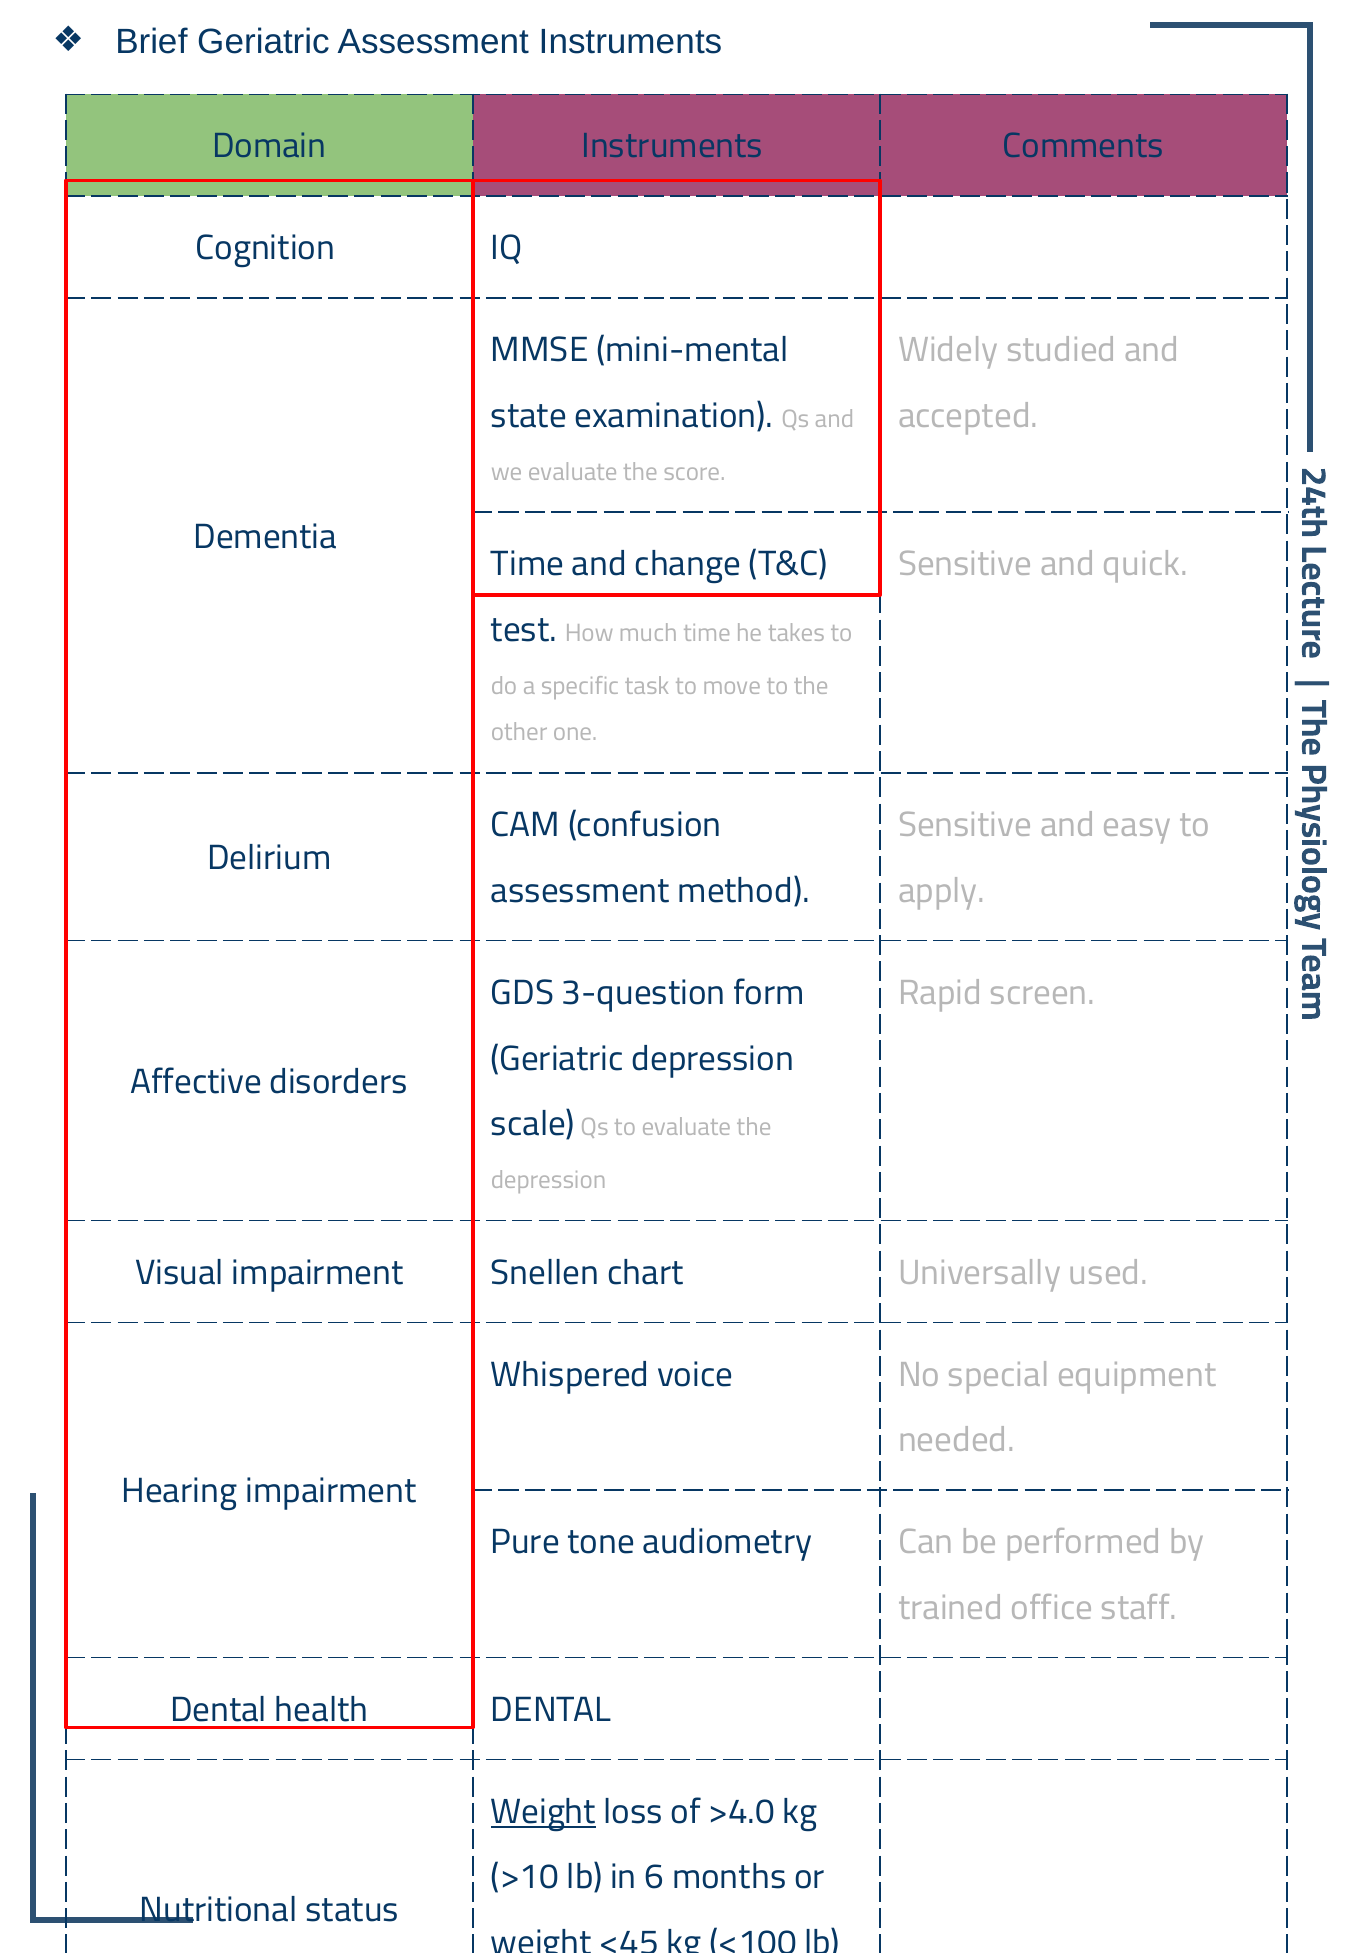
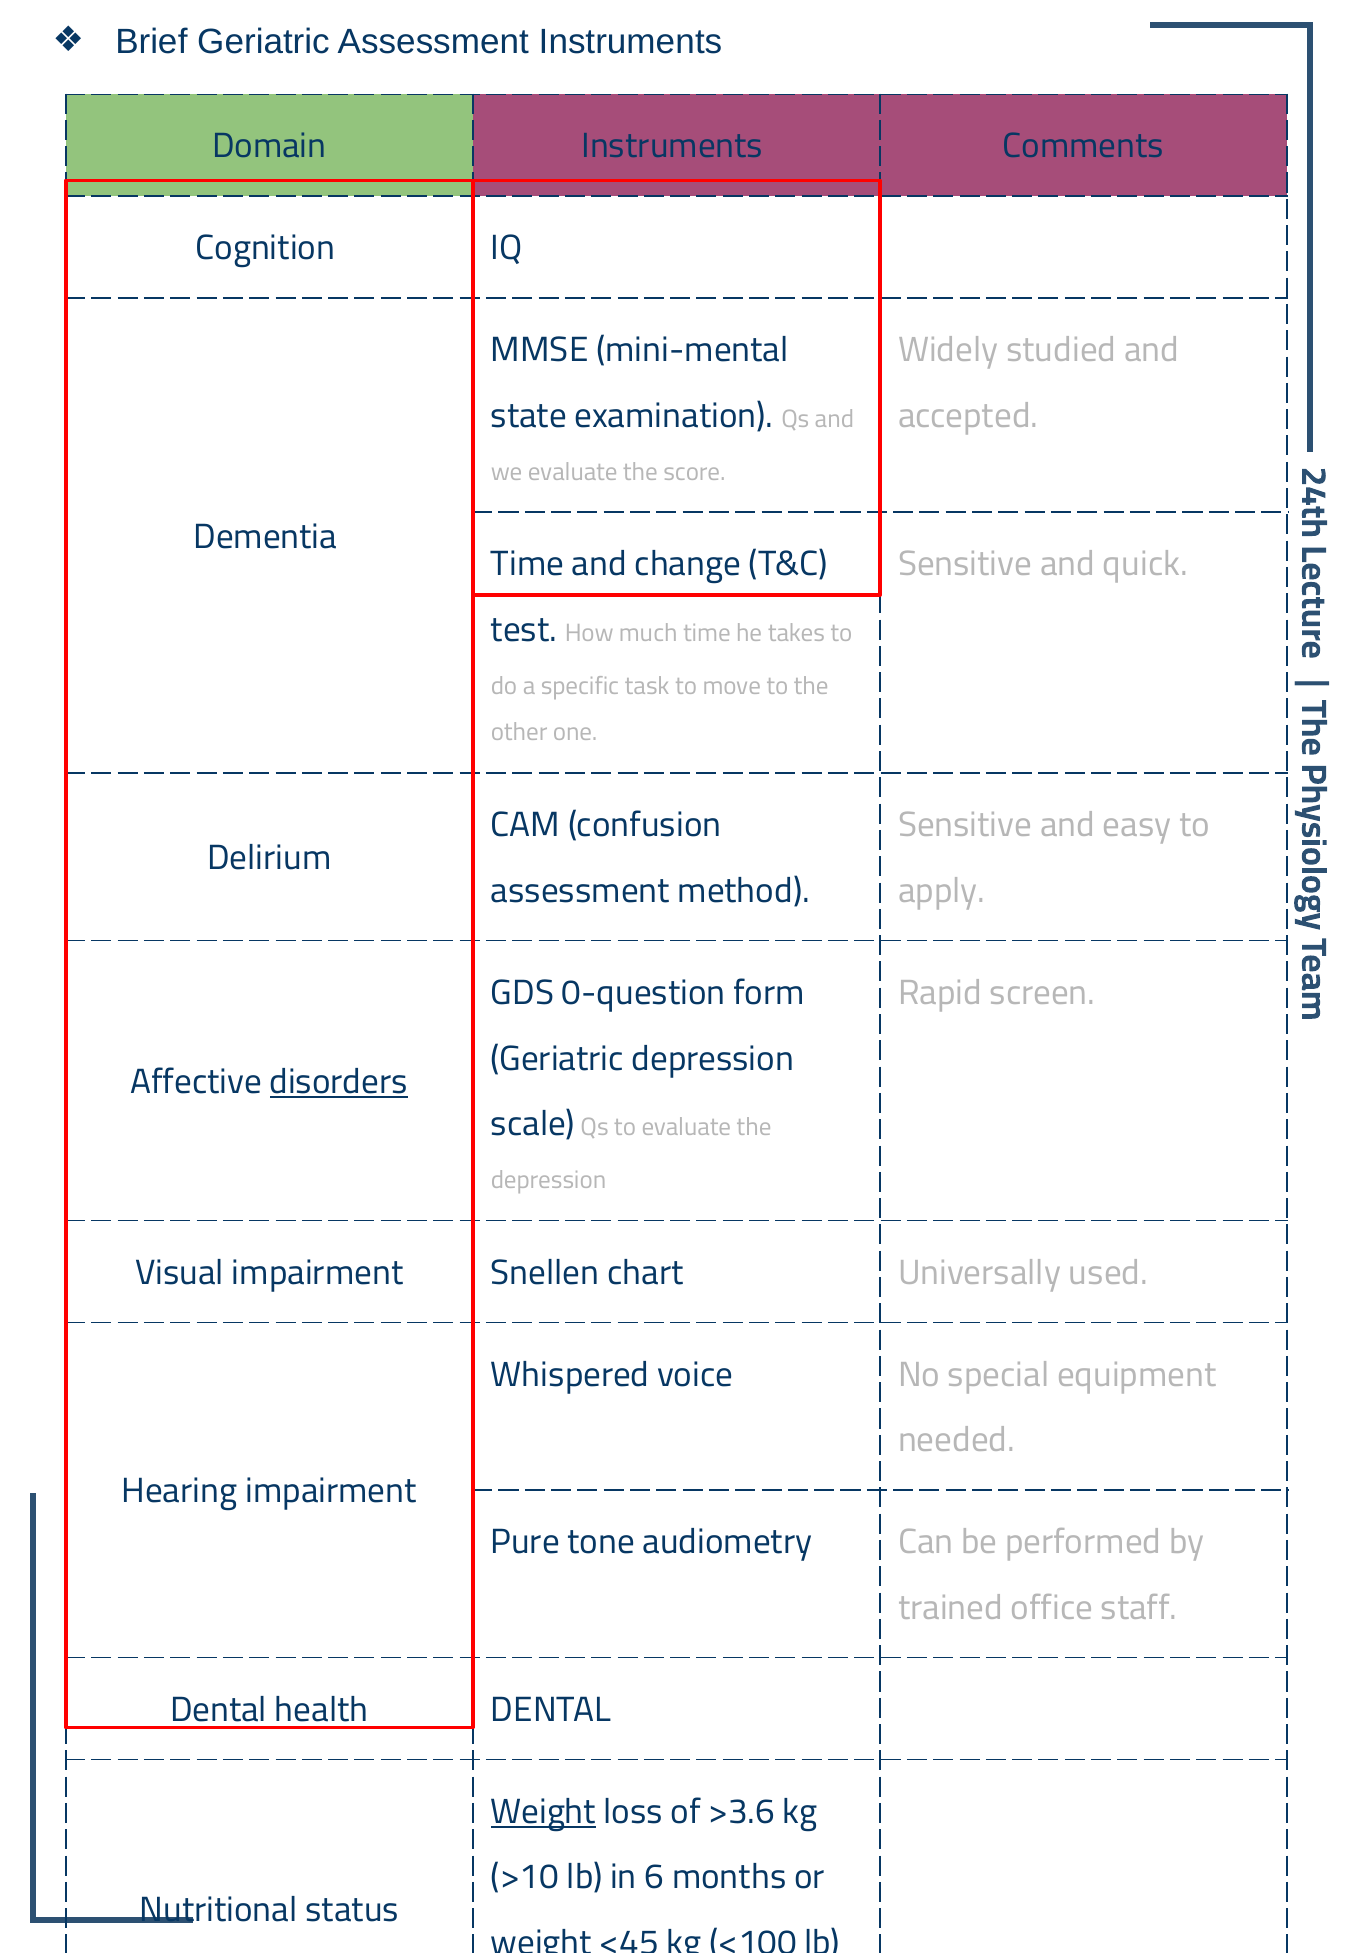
3-question: 3-question -> 0-question (644, 993)
disorders underline: none -> present (339, 1082)
>4.0: >4.0 -> >3.6 (742, 1812)
